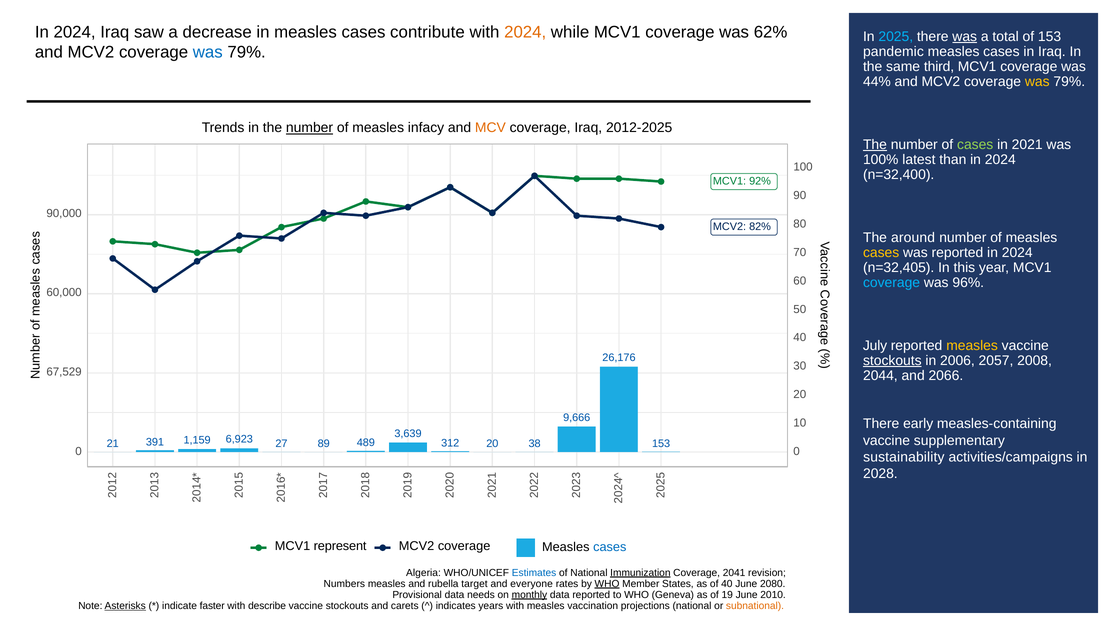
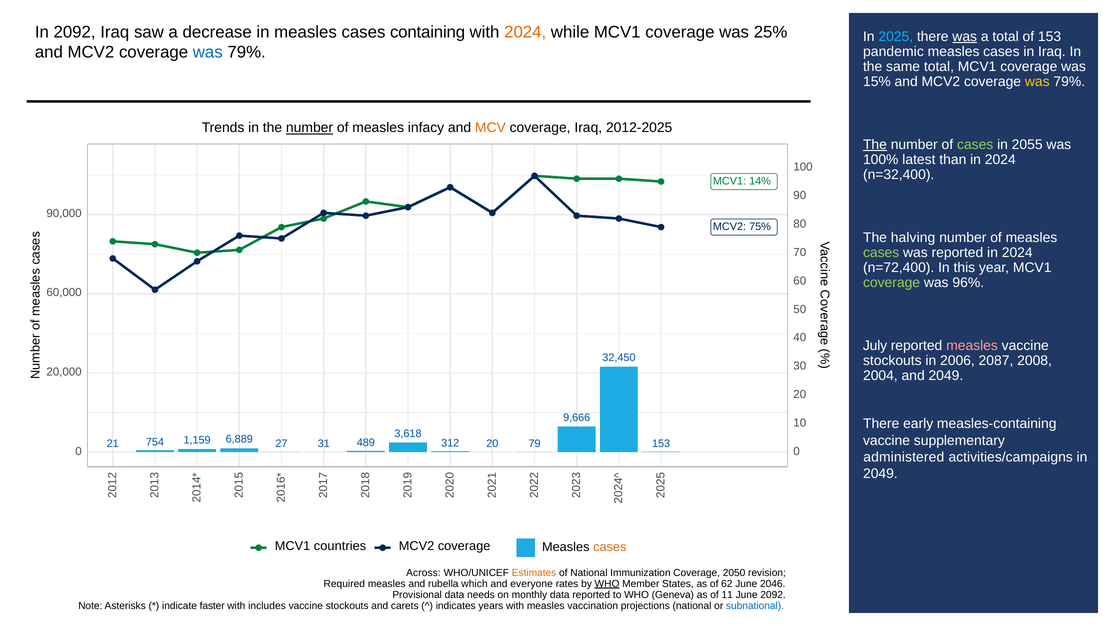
2024: 2024 -> 2092 (75, 32)
contribute: contribute -> containing (428, 32)
62%: 62% -> 25% (771, 32)
same third: third -> total (939, 67)
44%: 44% -> 15% (877, 82)
2021: 2021 -> 2055 (1027, 144)
92%: 92% -> 14% (760, 181)
82%: 82% -> 75% (760, 226)
around: around -> halving (913, 237)
cases colour: yellow -> light green (881, 252)
n=32,405: n=32,405 -> n=72,400 (899, 267)
coverage colour: light blue -> light green (892, 282)
measles colour: yellow -> pink (972, 345)
26,176: 26,176 -> 32,450 (619, 357)
stockouts underline: present -> none (892, 360)
2057: 2057 -> 2087 (996, 360)
67,529: 67,529 -> 20,000 (64, 371)
2044: 2044 -> 2004 (880, 375)
and 2066: 2066 -> 2049 (946, 375)
3,639: 3,639 -> 3,618 (408, 433)
38: 38 -> 79 (535, 443)
391: 391 -> 754 (155, 442)
6,923: 6,923 -> 6,889 (239, 439)
89: 89 -> 31 (324, 443)
sustainability: sustainability -> administered (904, 457)
2028: 2028 -> 2049 (880, 473)
represent: represent -> countries (340, 545)
cases colour: blue -> orange (610, 547)
Algeria: Algeria -> Across (423, 572)
Estimates colour: blue -> orange (534, 572)
Immunization underline: present -> none (640, 572)
2041: 2041 -> 2050 (734, 572)
Numbers: Numbers -> Required (344, 583)
target: target -> which (474, 583)
of 40: 40 -> 62 (727, 583)
2080: 2080 -> 2046 (773, 583)
monthly underline: present -> none (529, 594)
19: 19 -> 11 (727, 594)
June 2010: 2010 -> 2092 (773, 594)
Asterisks underline: present -> none (125, 605)
describe: describe -> includes (267, 605)
subnational colour: orange -> blue (755, 605)
